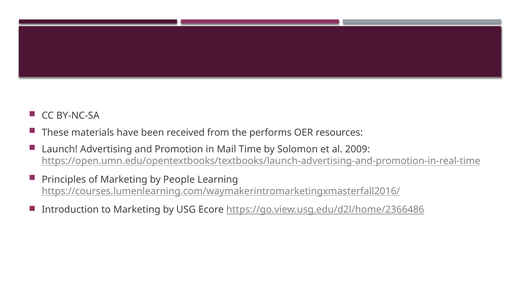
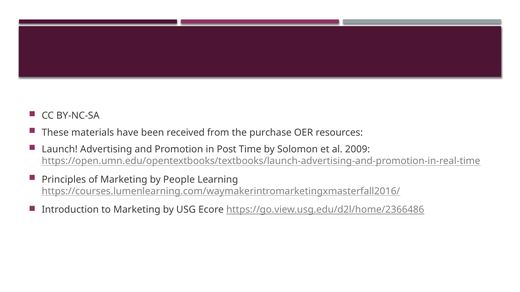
performs: performs -> purchase (270, 133)
Mail: Mail -> Post (227, 150)
